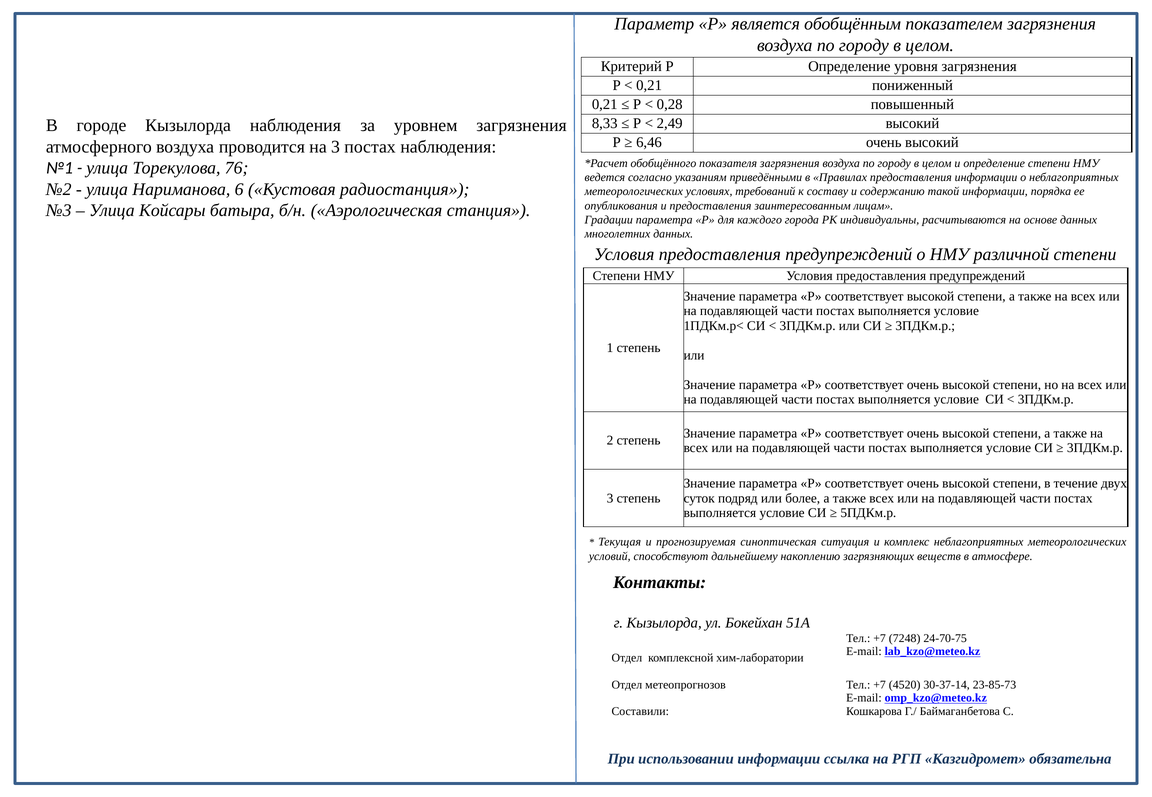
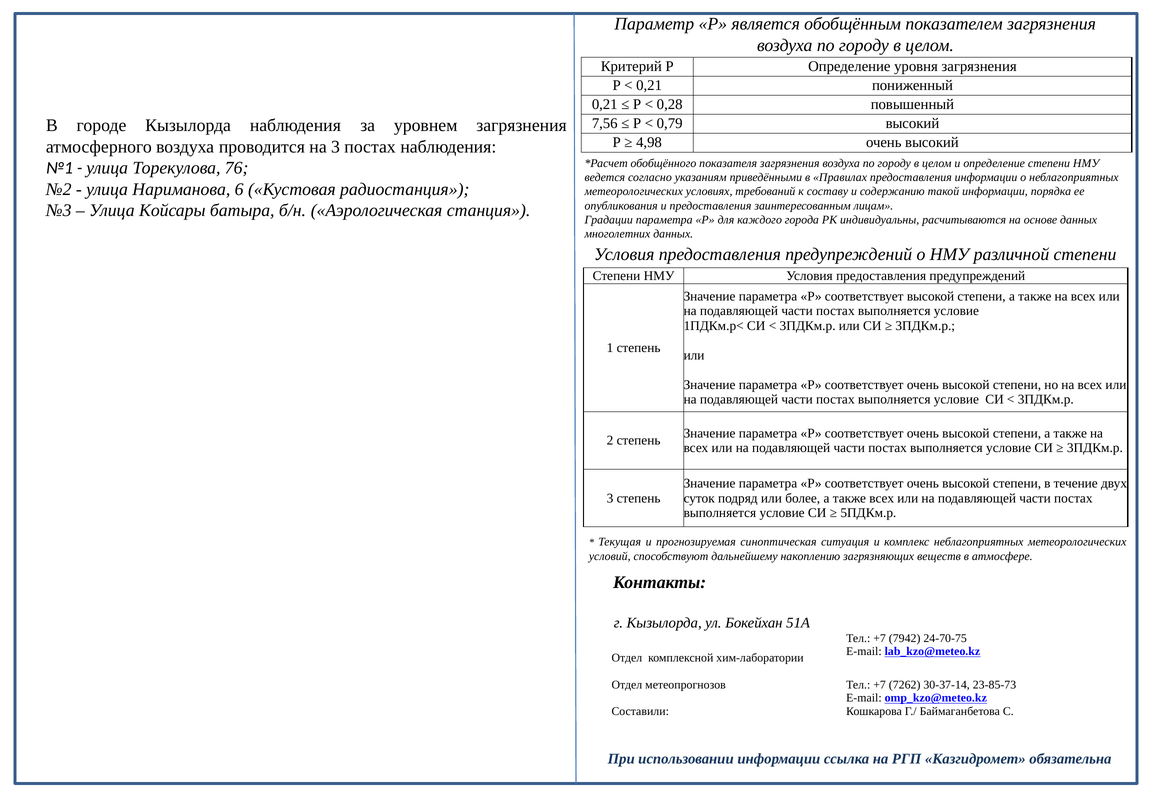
8,33: 8,33 -> 7,56 (605, 124)
2,49: 2,49 -> 0,79 (670, 124)
6,46: 6,46 -> 4,98 (649, 143)
7248: 7248 -> 7942 (905, 639)
4520: 4520 -> 7262 (905, 685)
